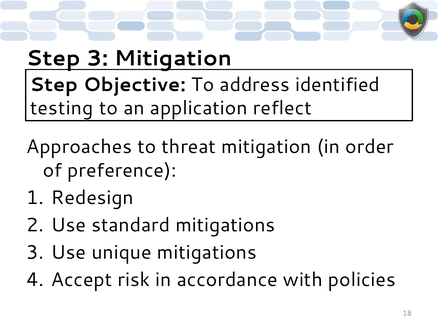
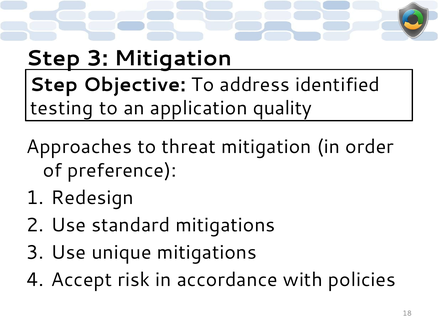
reflect: reflect -> quality (282, 108)
